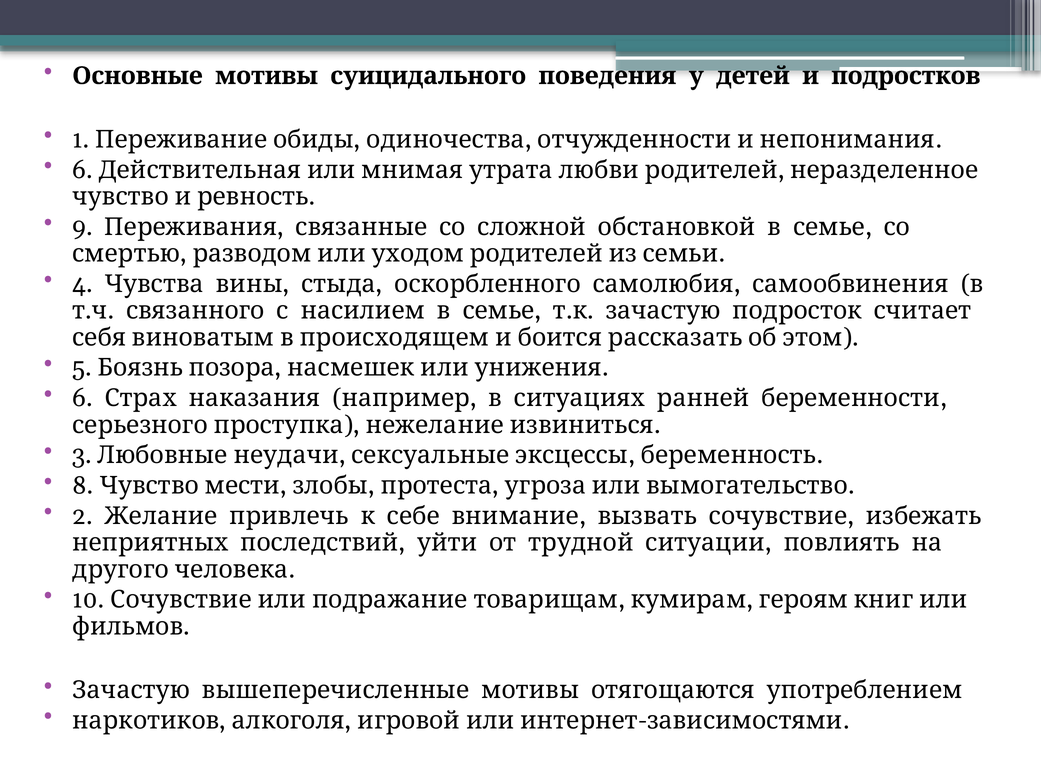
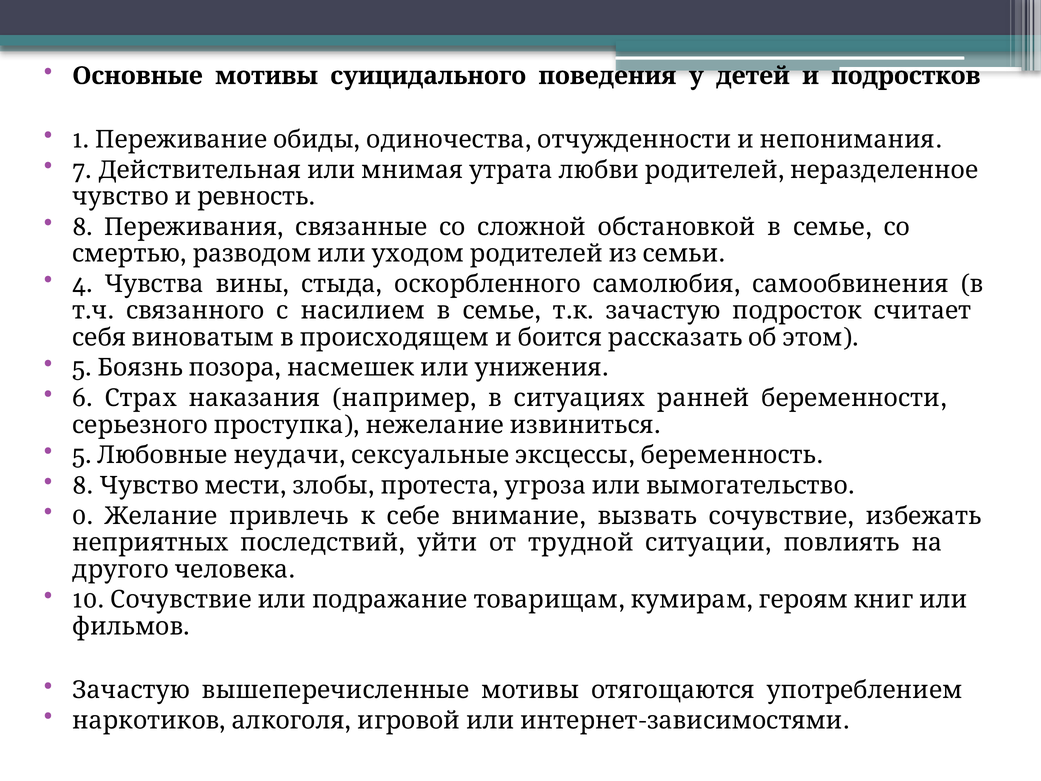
6: 6 -> 7 (82, 170)
9: 9 -> 8 (83, 227)
3: 3 -> 5 (82, 455)
2: 2 -> 0 (83, 516)
